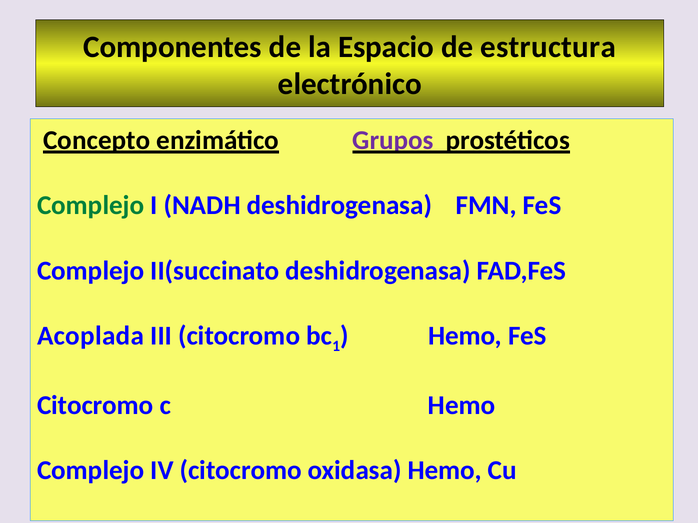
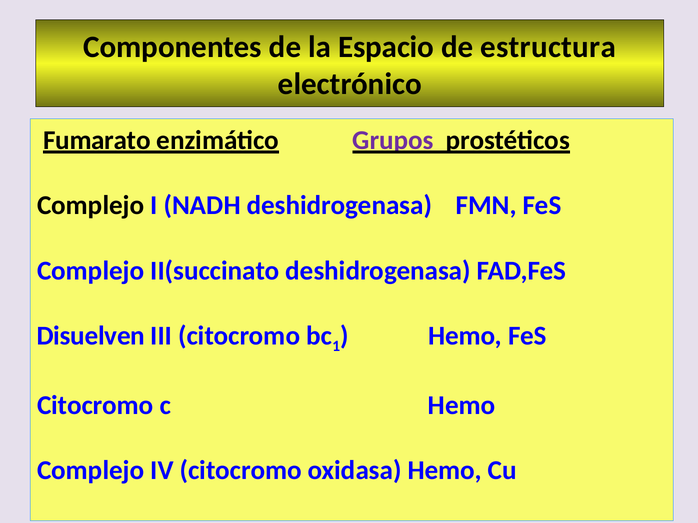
Concepto: Concepto -> Fumarato (97, 141)
Complejo colour: green -> black (91, 206)
Acoplada: Acoplada -> Disuelven (91, 336)
